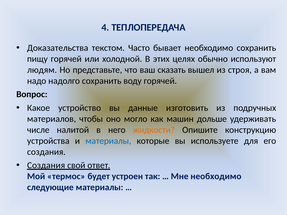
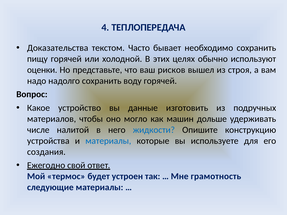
людям: людям -> оценки (42, 70)
сказать: сказать -> рисков (172, 70)
жидкости colour: orange -> blue (154, 130)
Создания: Создания -> Ежегодно (46, 166)
Мне необходимо: необходимо -> грамотность (216, 177)
